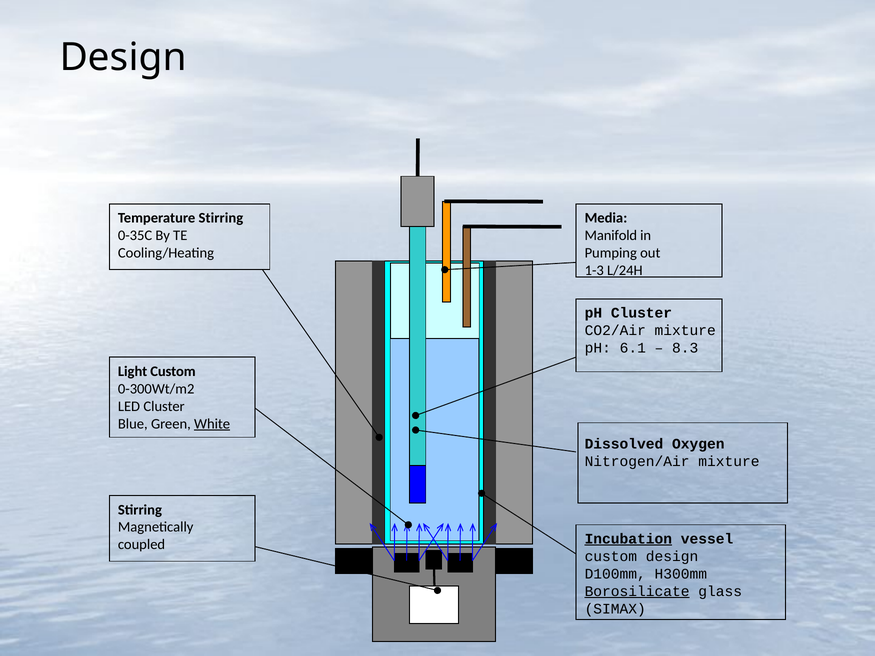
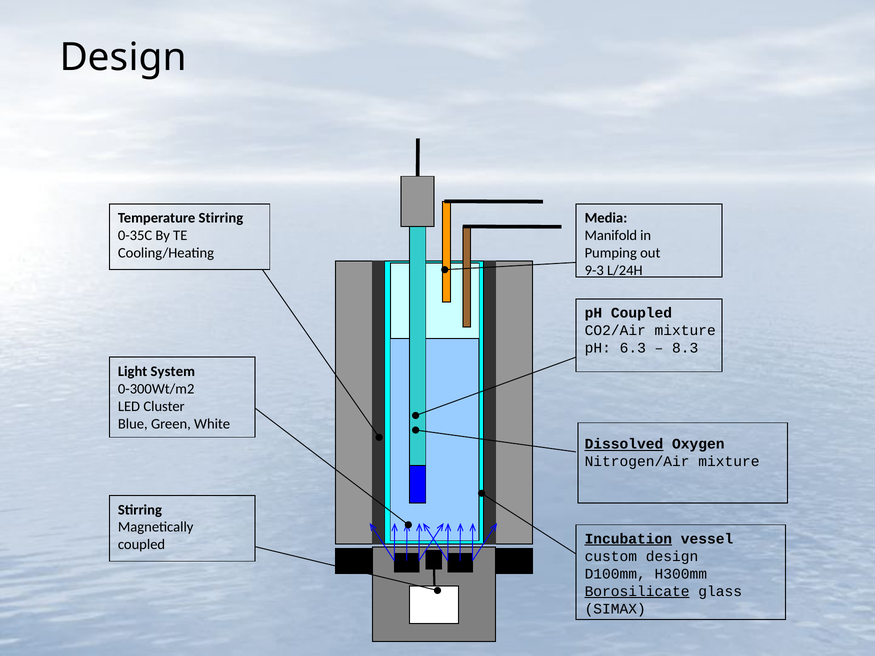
1-3: 1-3 -> 9-3 (594, 271)
pH Cluster: Cluster -> Coupled (641, 313)
6.1: 6.1 -> 6.3 (633, 348)
Light Custom: Custom -> System (173, 371)
White underline: present -> none (212, 424)
Dissolved underline: none -> present (624, 444)
